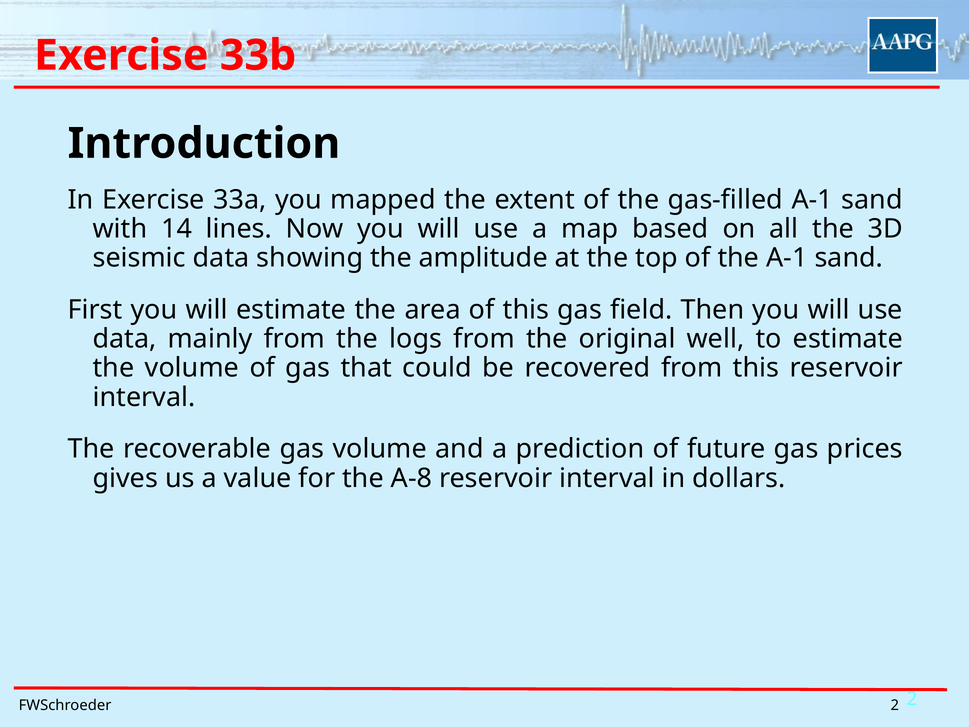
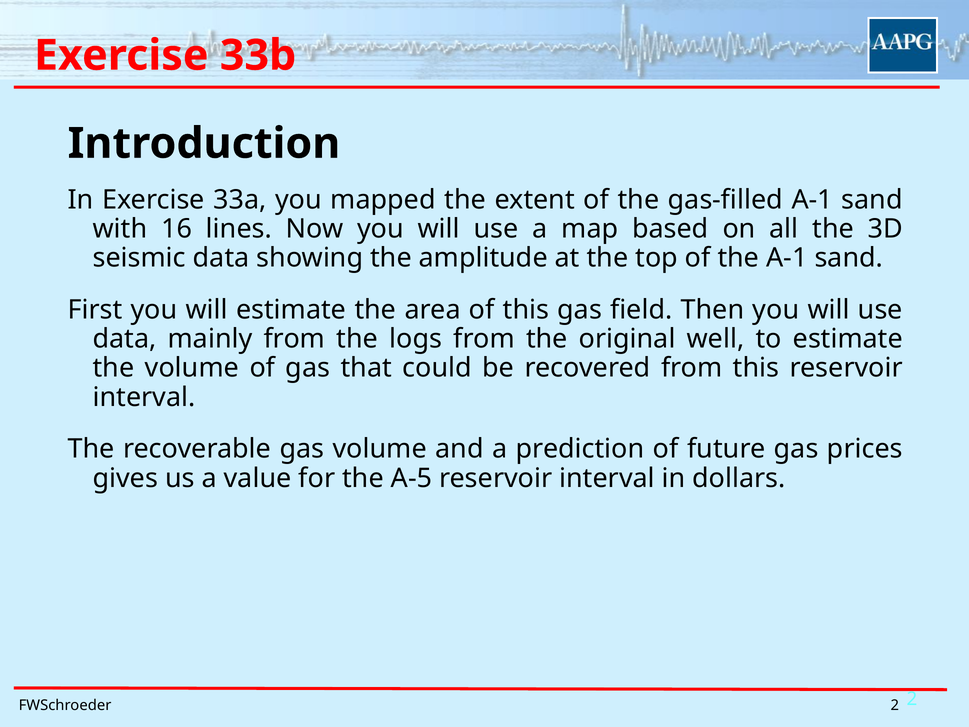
14: 14 -> 16 (177, 229)
A-8: A-8 -> A-5 (411, 478)
